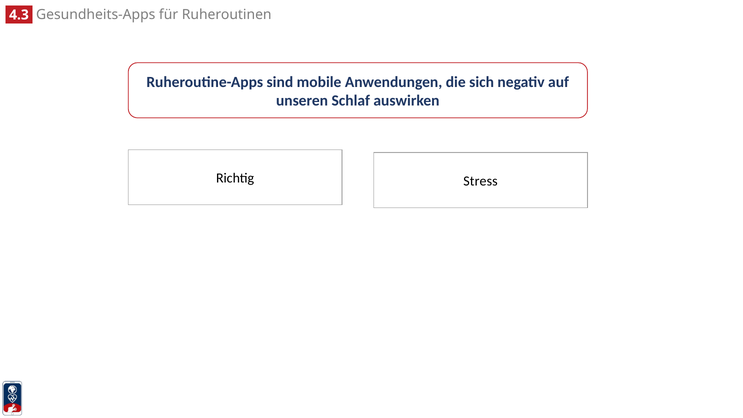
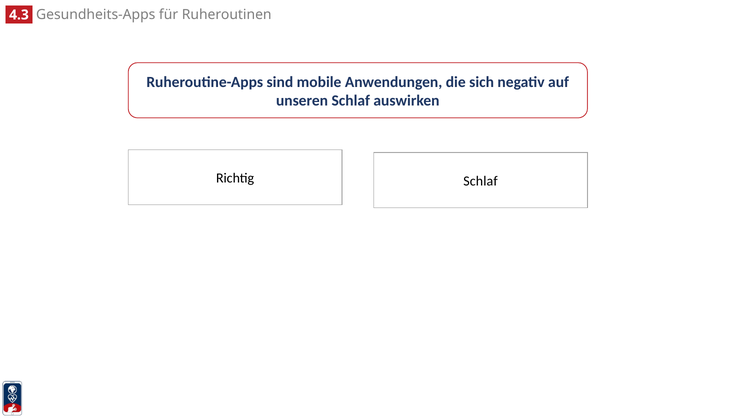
Stress: Stress -> Schlaf (480, 181)
